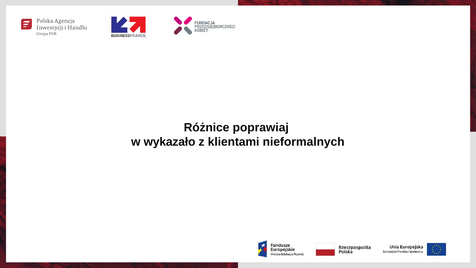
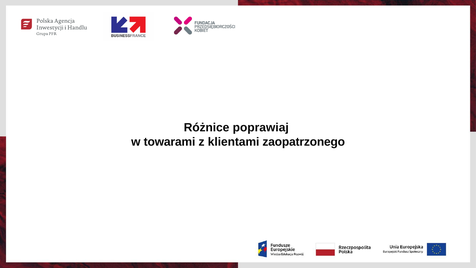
wykazało: wykazało -> towarami (170, 142)
nieformalnych: nieformalnych -> zaopatrzonego (304, 142)
